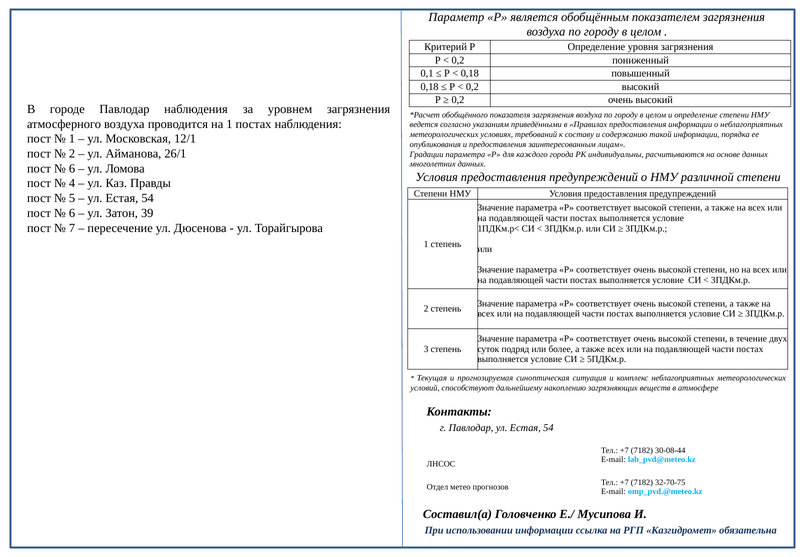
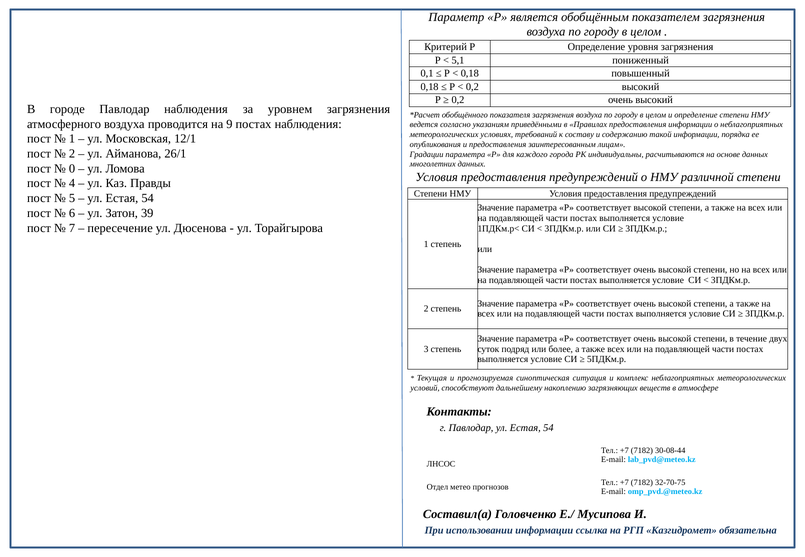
0,2: 0,2 -> 5,1 (458, 60)
на 1: 1 -> 9 (229, 124)
6: 6 -> 0 (72, 169)
